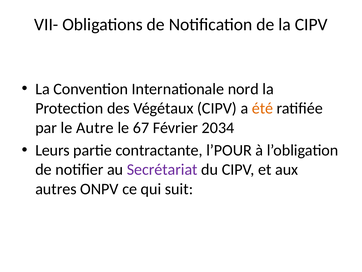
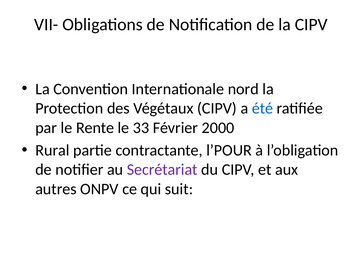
été colour: orange -> blue (262, 108)
Autre: Autre -> Rente (95, 127)
67: 67 -> 33 (141, 127)
2034: 2034 -> 2000 (218, 127)
Leurs: Leurs -> Rural (52, 150)
